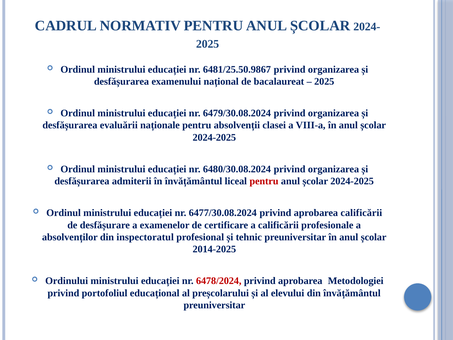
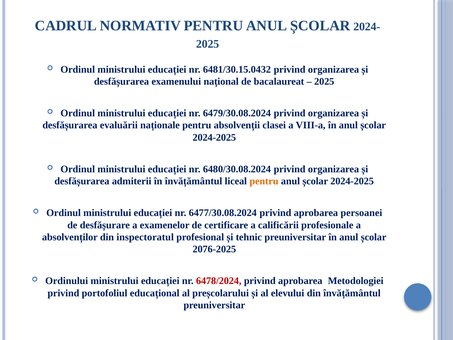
6481/25.50.9867: 6481/25.50.9867 -> 6481/30.15.0432 (237, 69)
pentru colour: red -> orange (264, 181)
aprobarea calificării: calificării -> persoanei (361, 213)
2014-2025: 2014-2025 -> 2076-2025 (214, 249)
